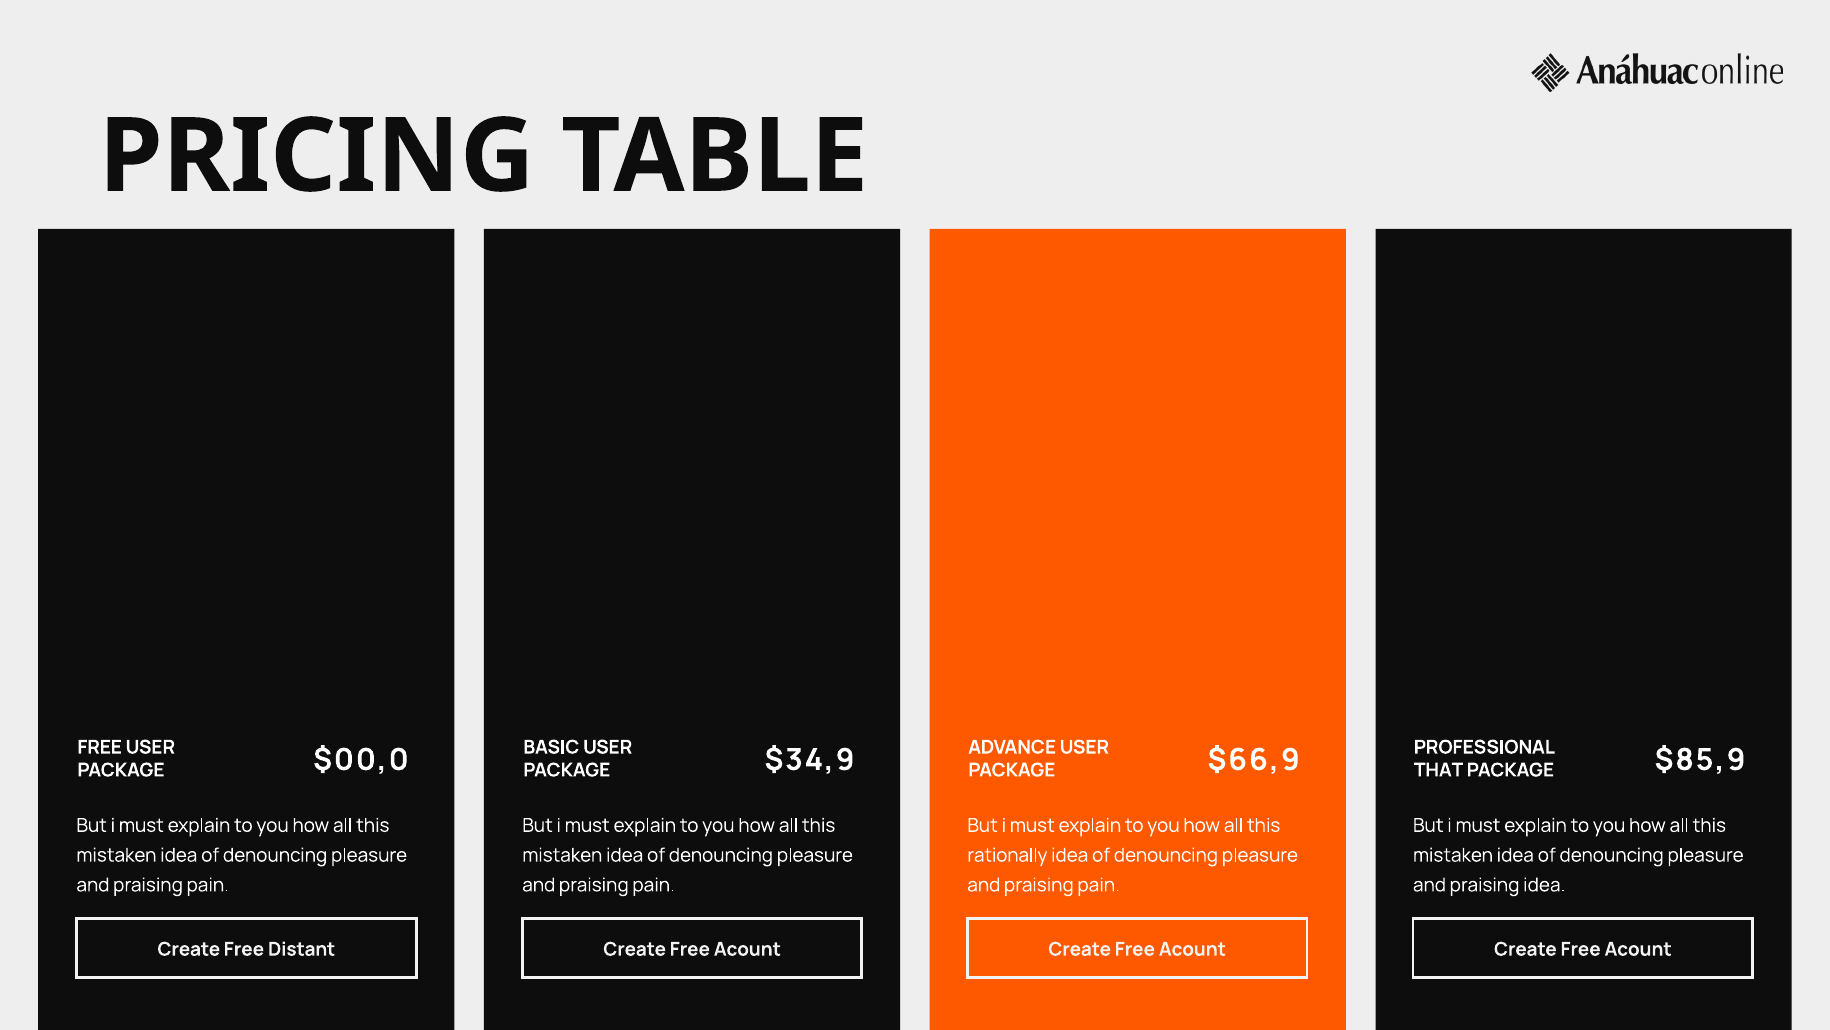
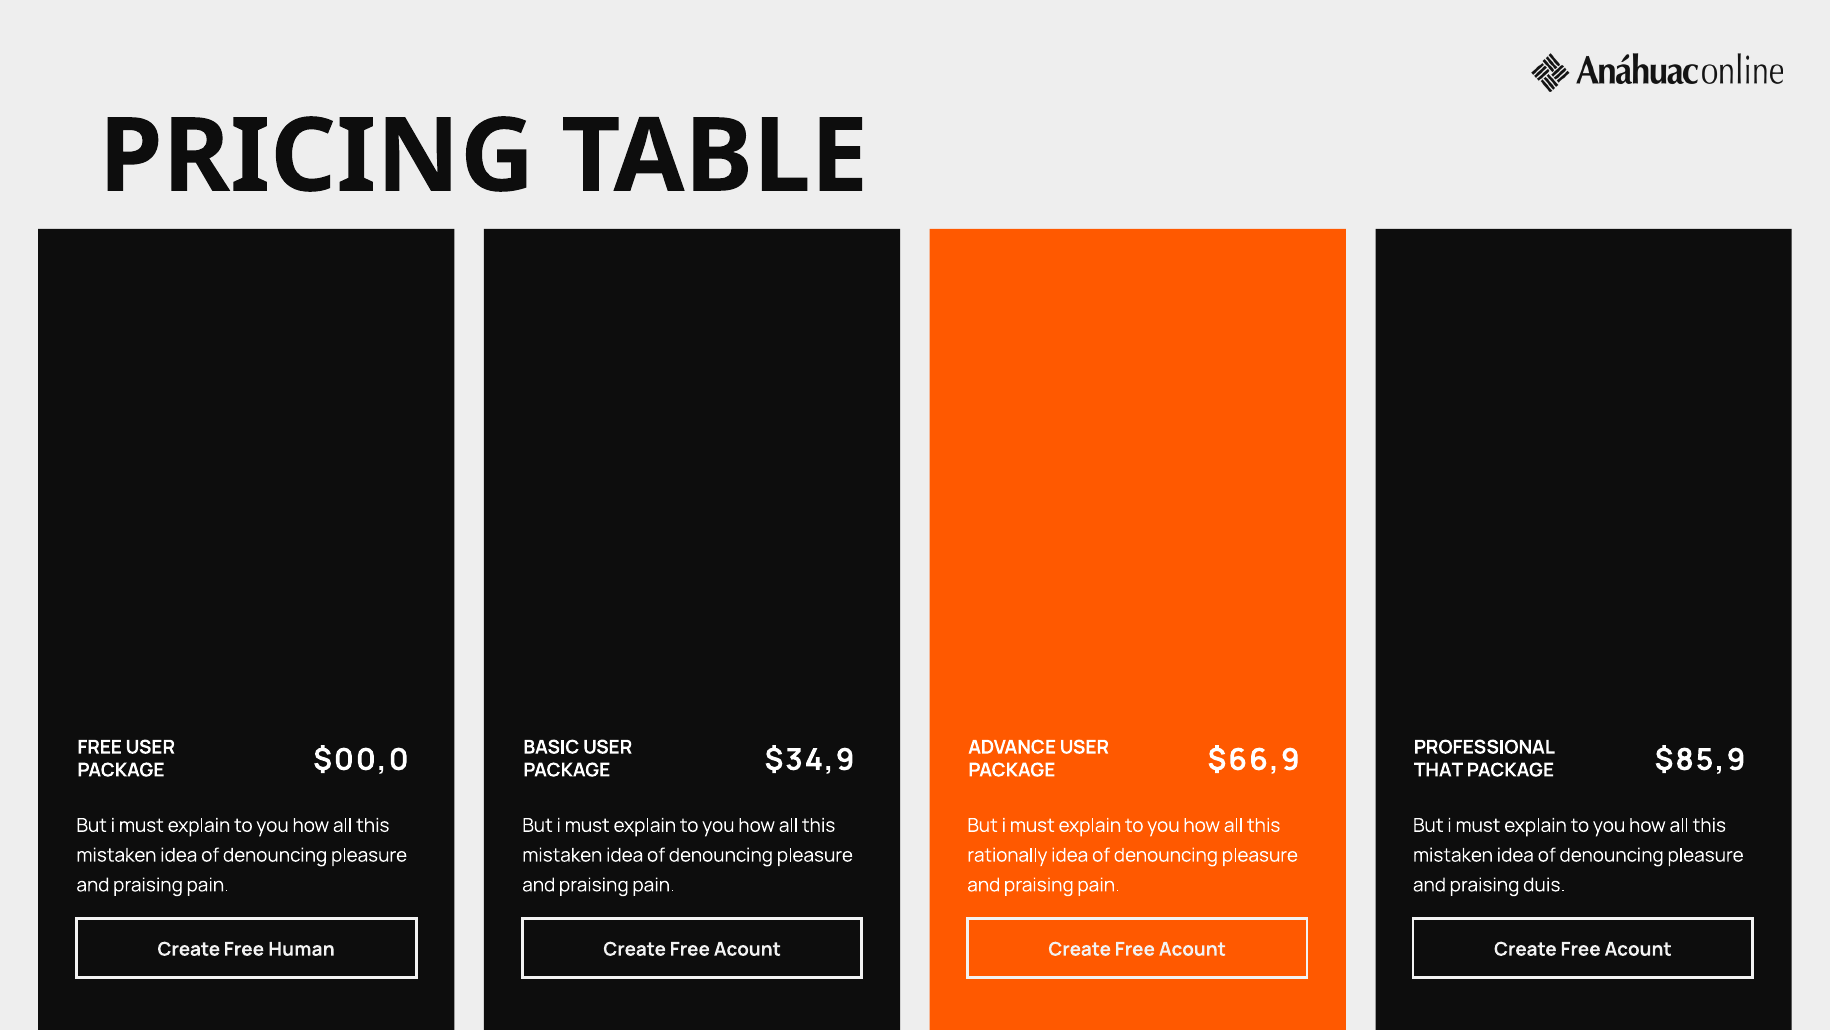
praising idea: idea -> duis (1544, 885)
Distant: Distant -> Human (301, 949)
